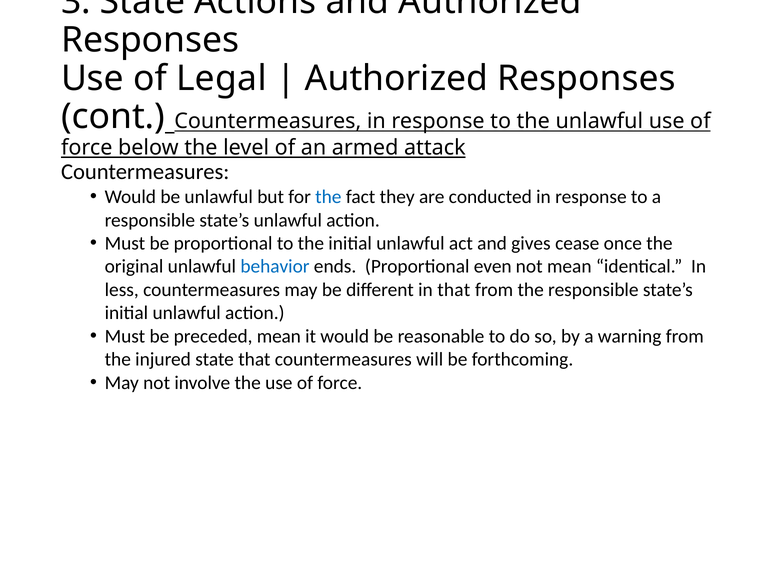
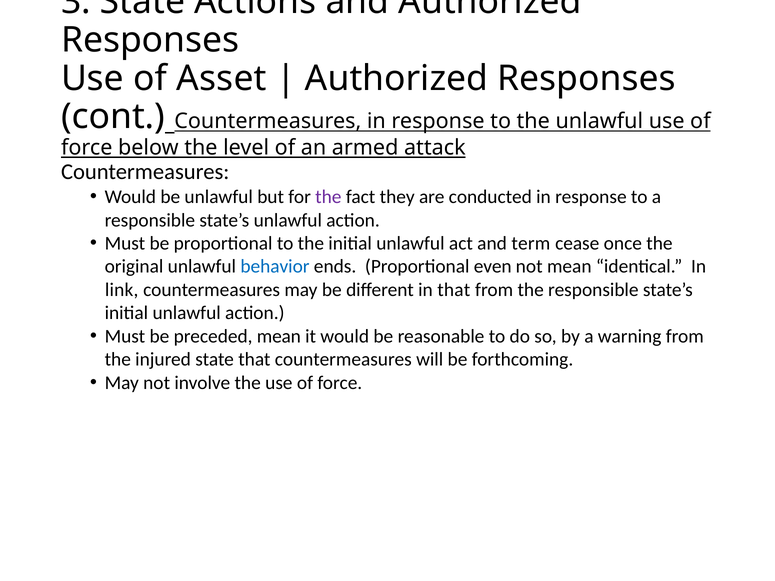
Legal: Legal -> Asset (221, 78)
the colour: blue -> purple (328, 197)
gives: gives -> term (531, 243)
less: less -> link (122, 290)
